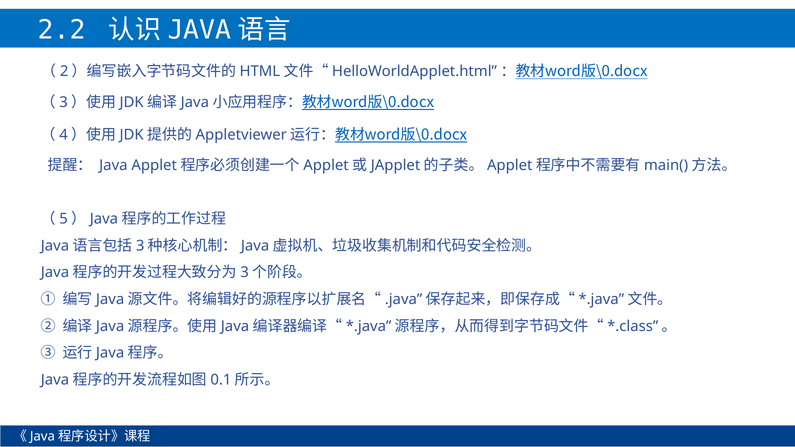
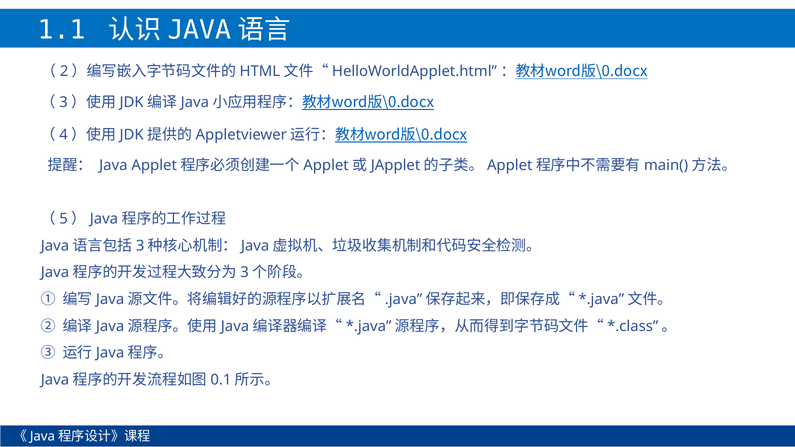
2.2: 2.2 -> 1.1 (62, 30)
